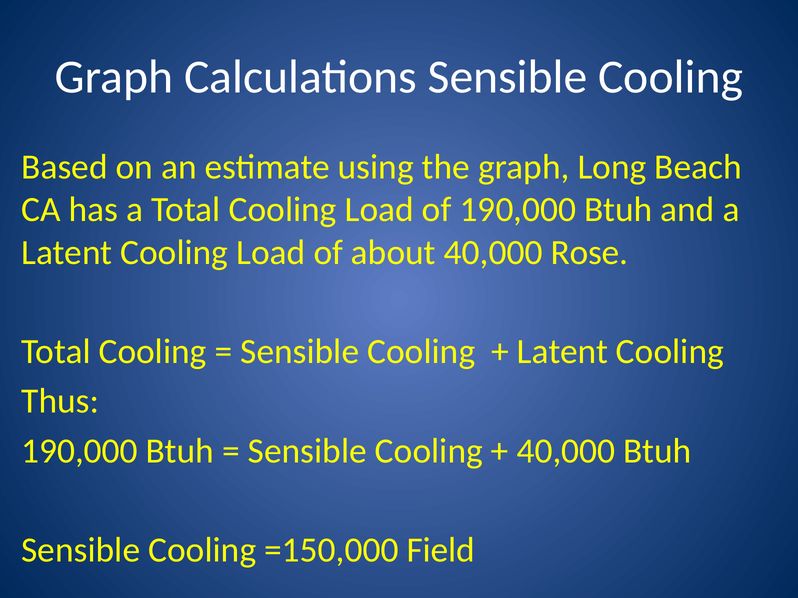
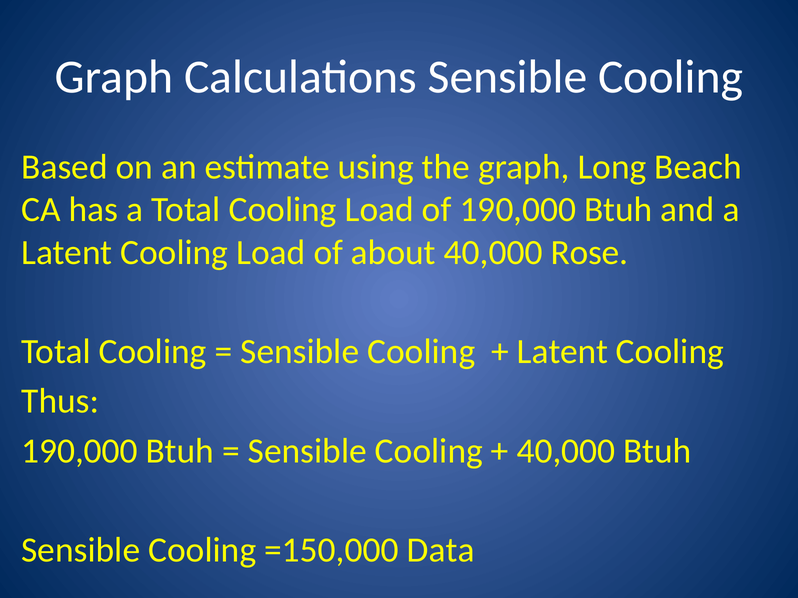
Field: Field -> Data (441, 551)
